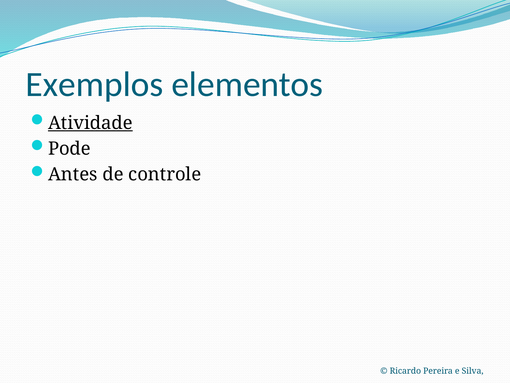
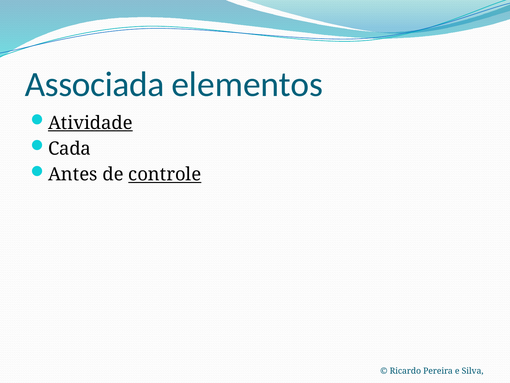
Exemplos: Exemplos -> Associada (95, 84)
Pode: Pode -> Cada (69, 149)
controle underline: none -> present (165, 174)
